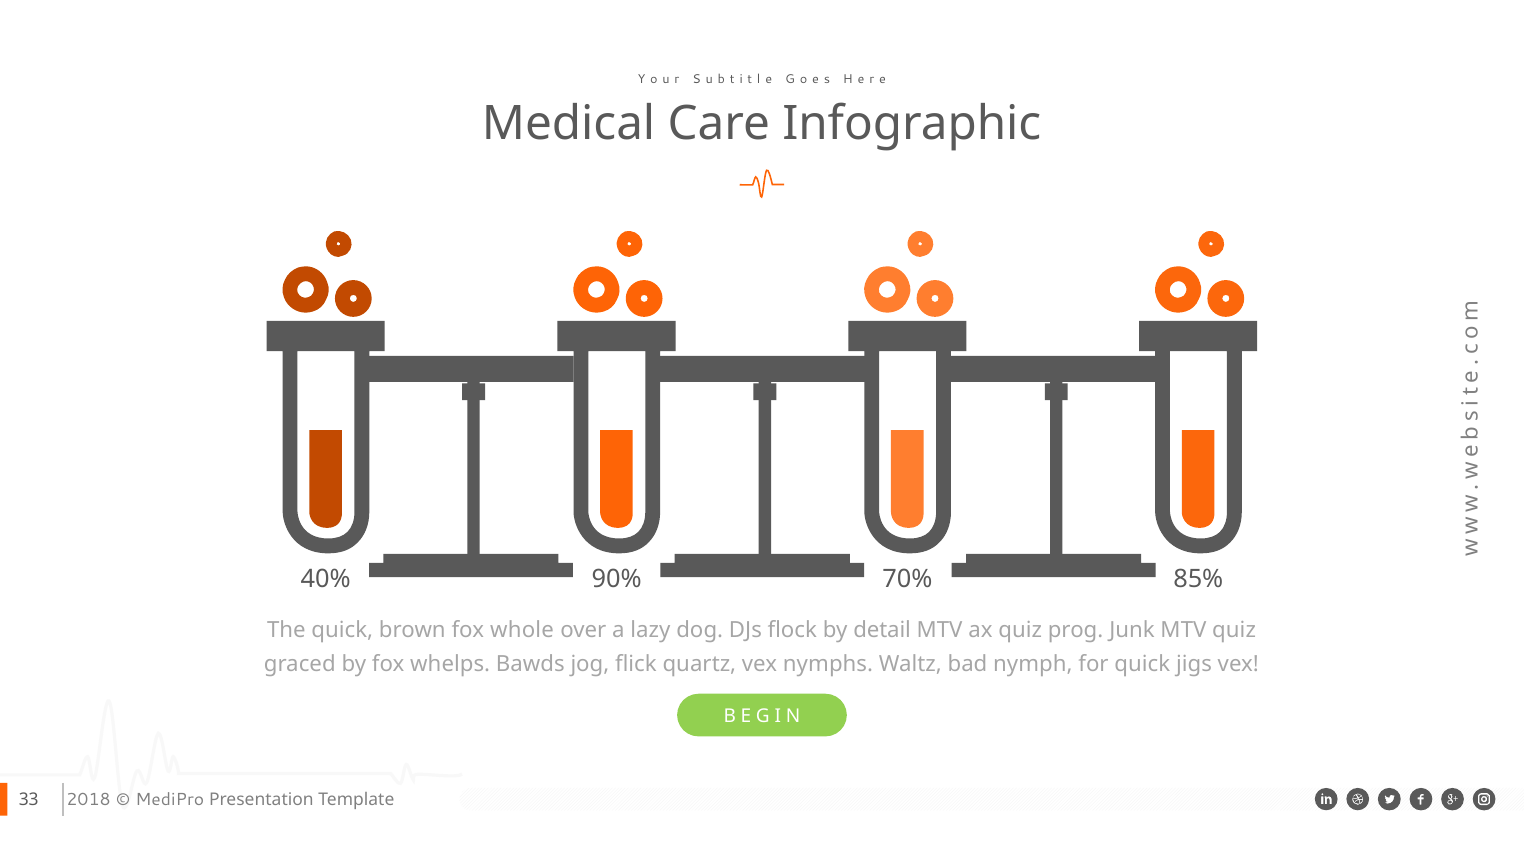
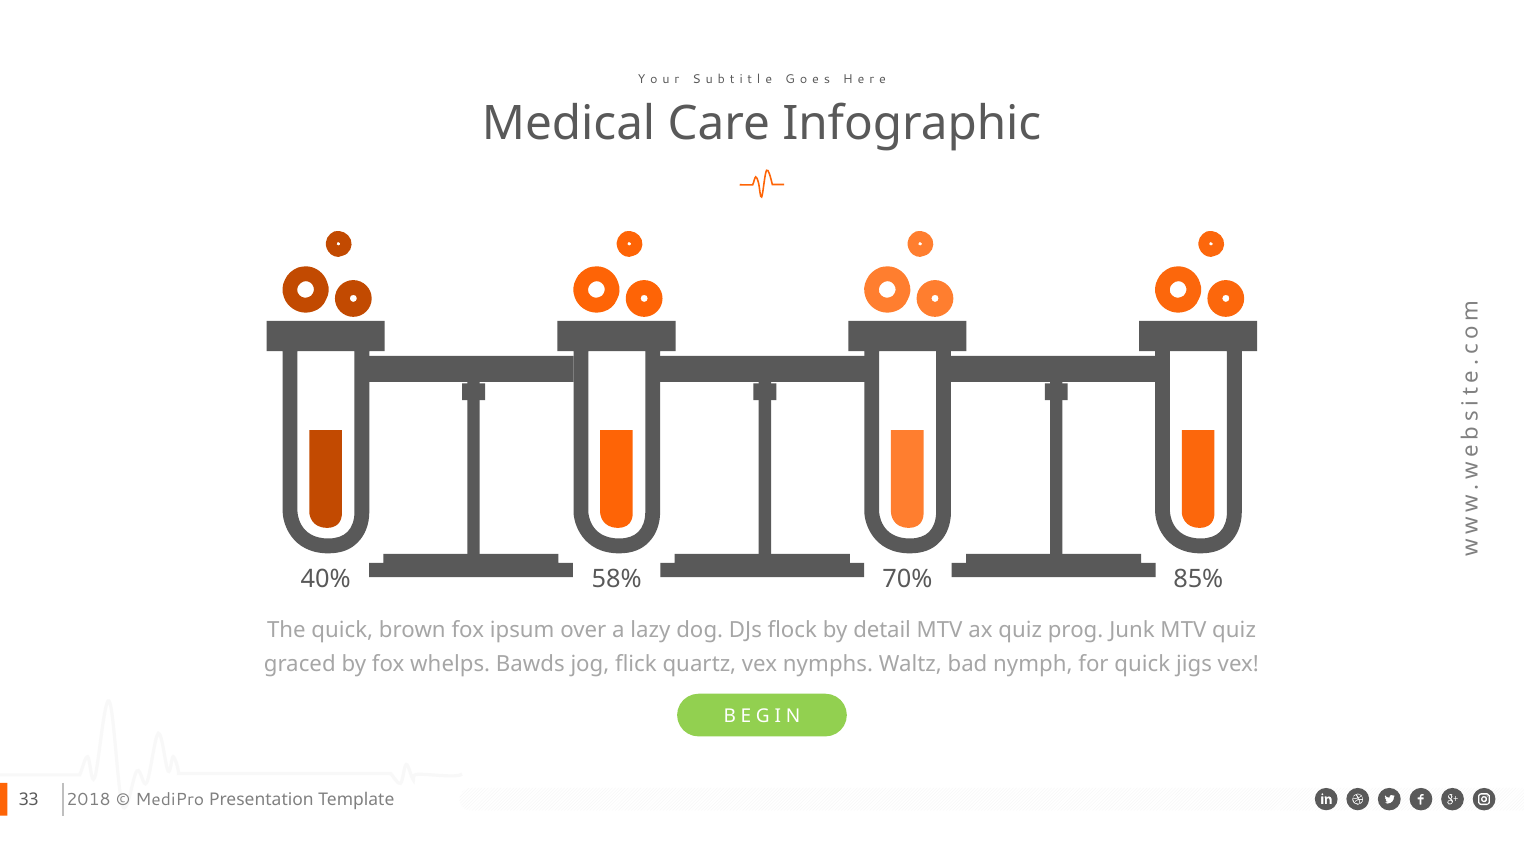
90%: 90% -> 58% (617, 579)
whole: whole -> ipsum (522, 630)
